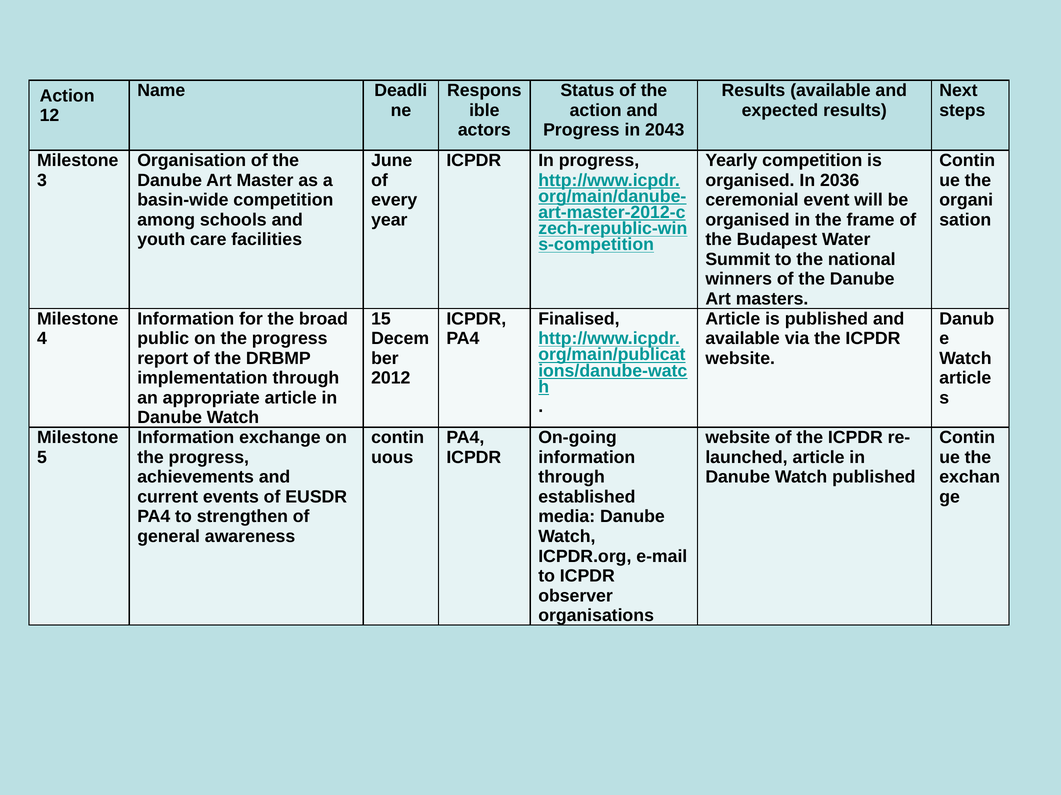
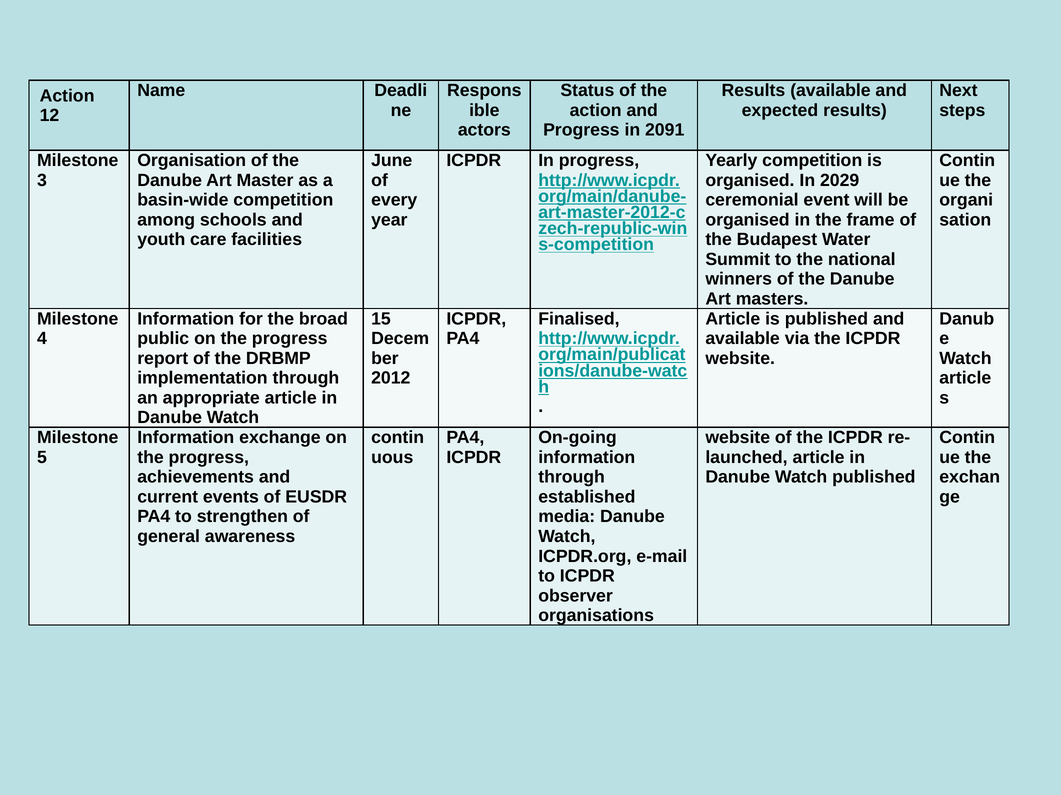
2043: 2043 -> 2091 (665, 130)
2036: 2036 -> 2029 (840, 180)
